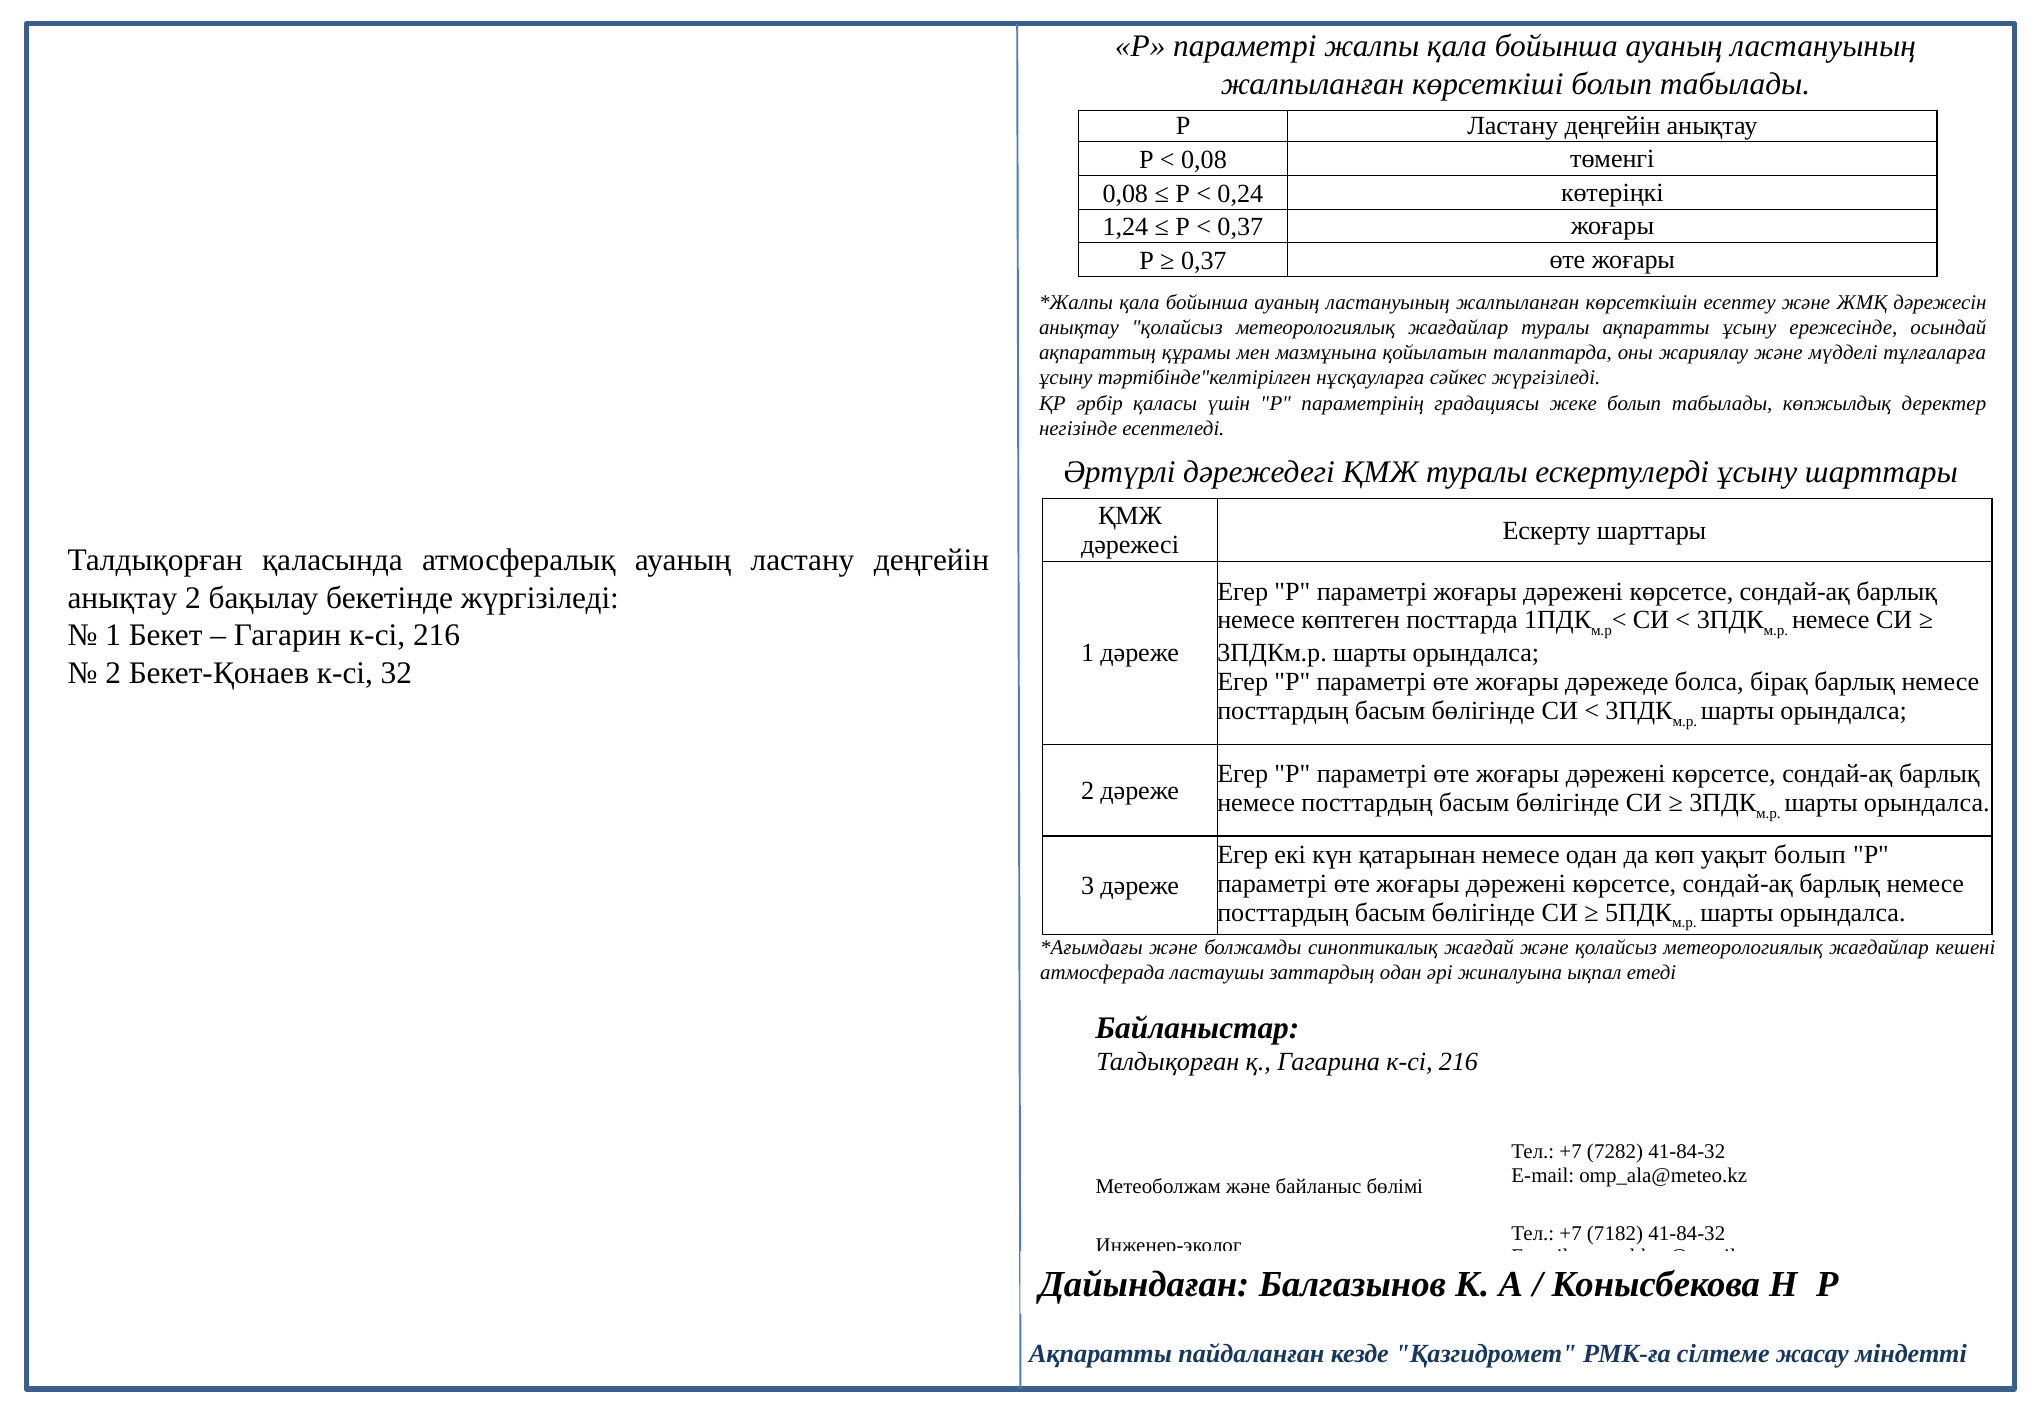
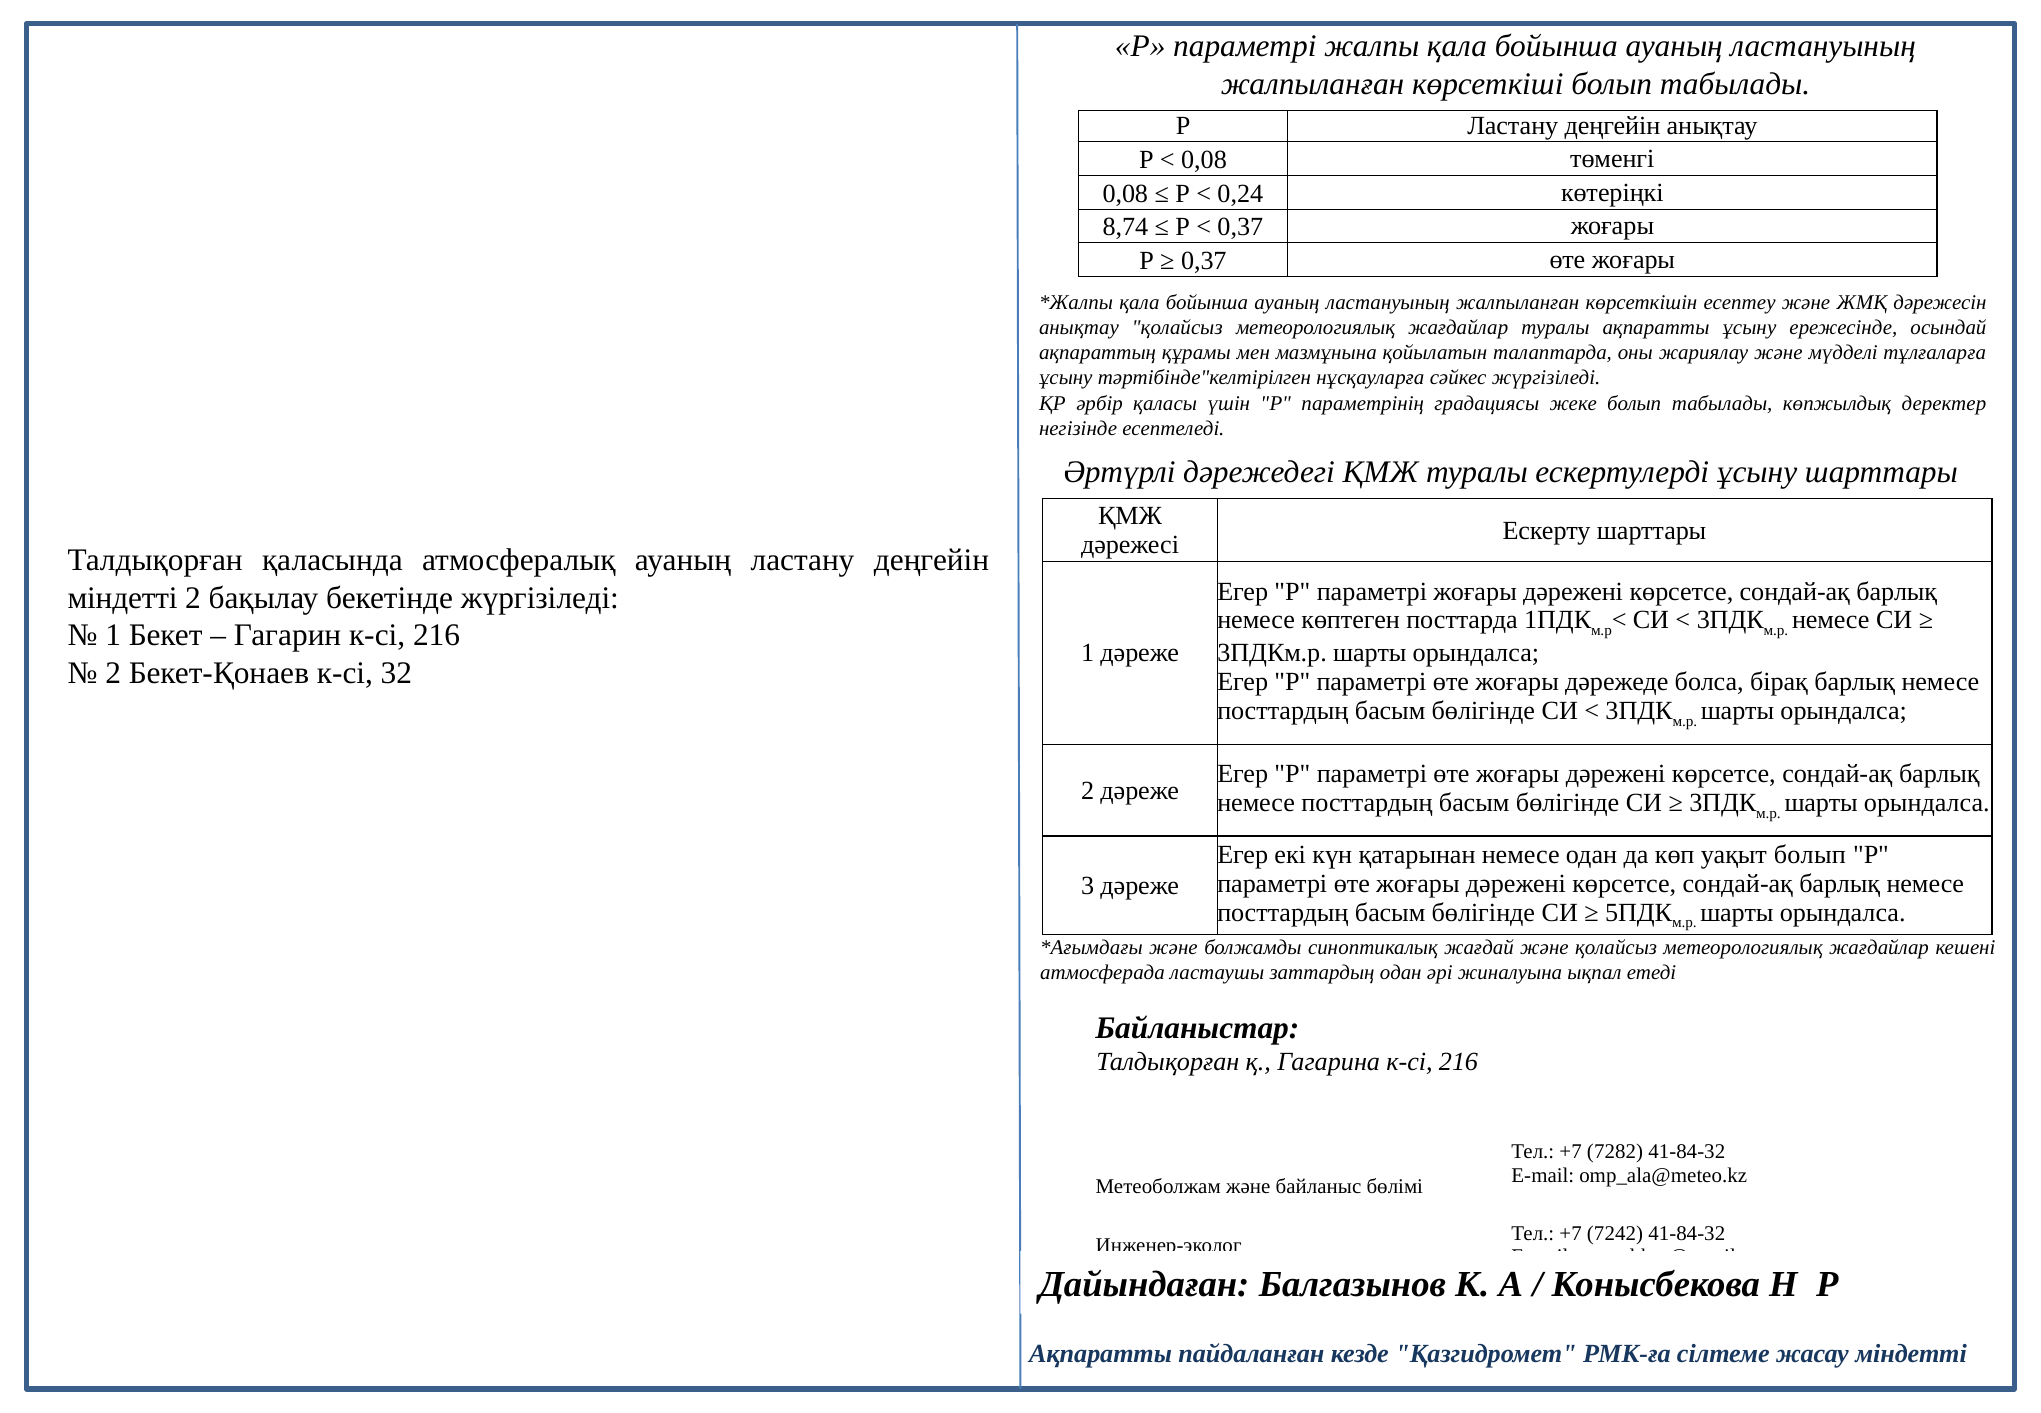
1,24: 1,24 -> 8,74 (1125, 227)
анықтау: анықтау -> міндетті (123, 598)
7182: 7182 -> 7242 (1615, 1234)
